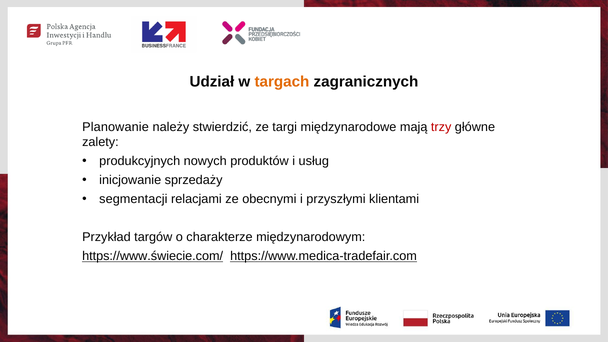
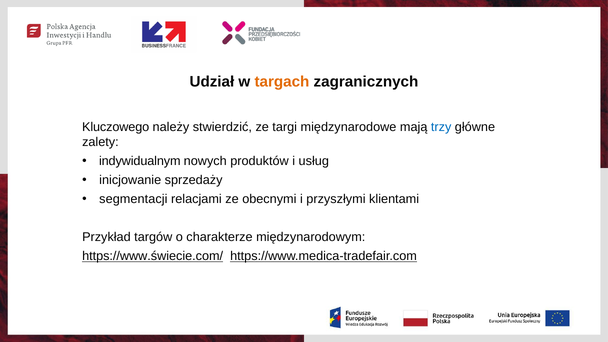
Planowanie: Planowanie -> Kluczowego (116, 127)
trzy colour: red -> blue (441, 127)
produkcyjnych: produkcyjnych -> indywidualnym (140, 161)
